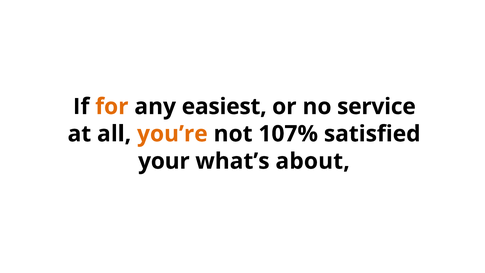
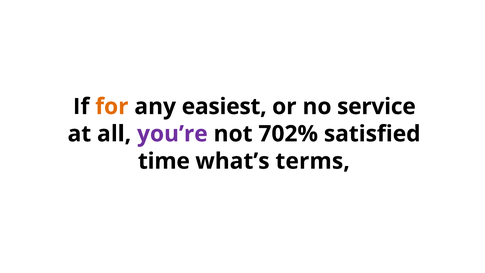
you’re colour: orange -> purple (172, 134)
107%: 107% -> 702% (288, 134)
your: your -> time (164, 161)
about: about -> terms (313, 161)
